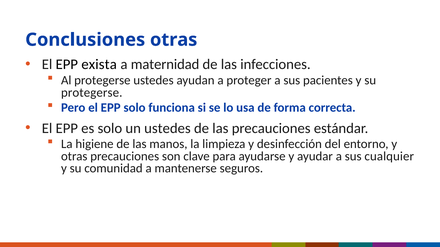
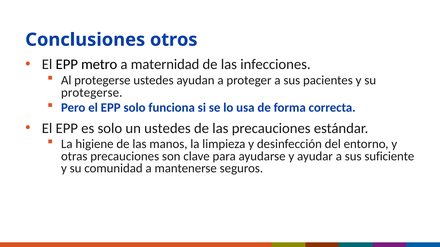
Conclusiones otras: otras -> otros (174, 40)
exista: exista -> metro (99, 65)
cualquier: cualquier -> suficiente (389, 156)
